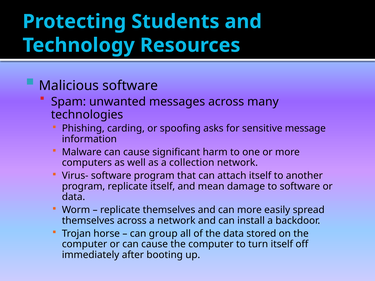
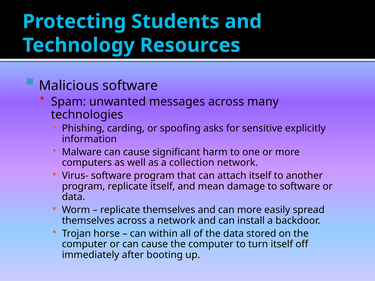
message: message -> explicitly (305, 129)
group: group -> within (163, 234)
